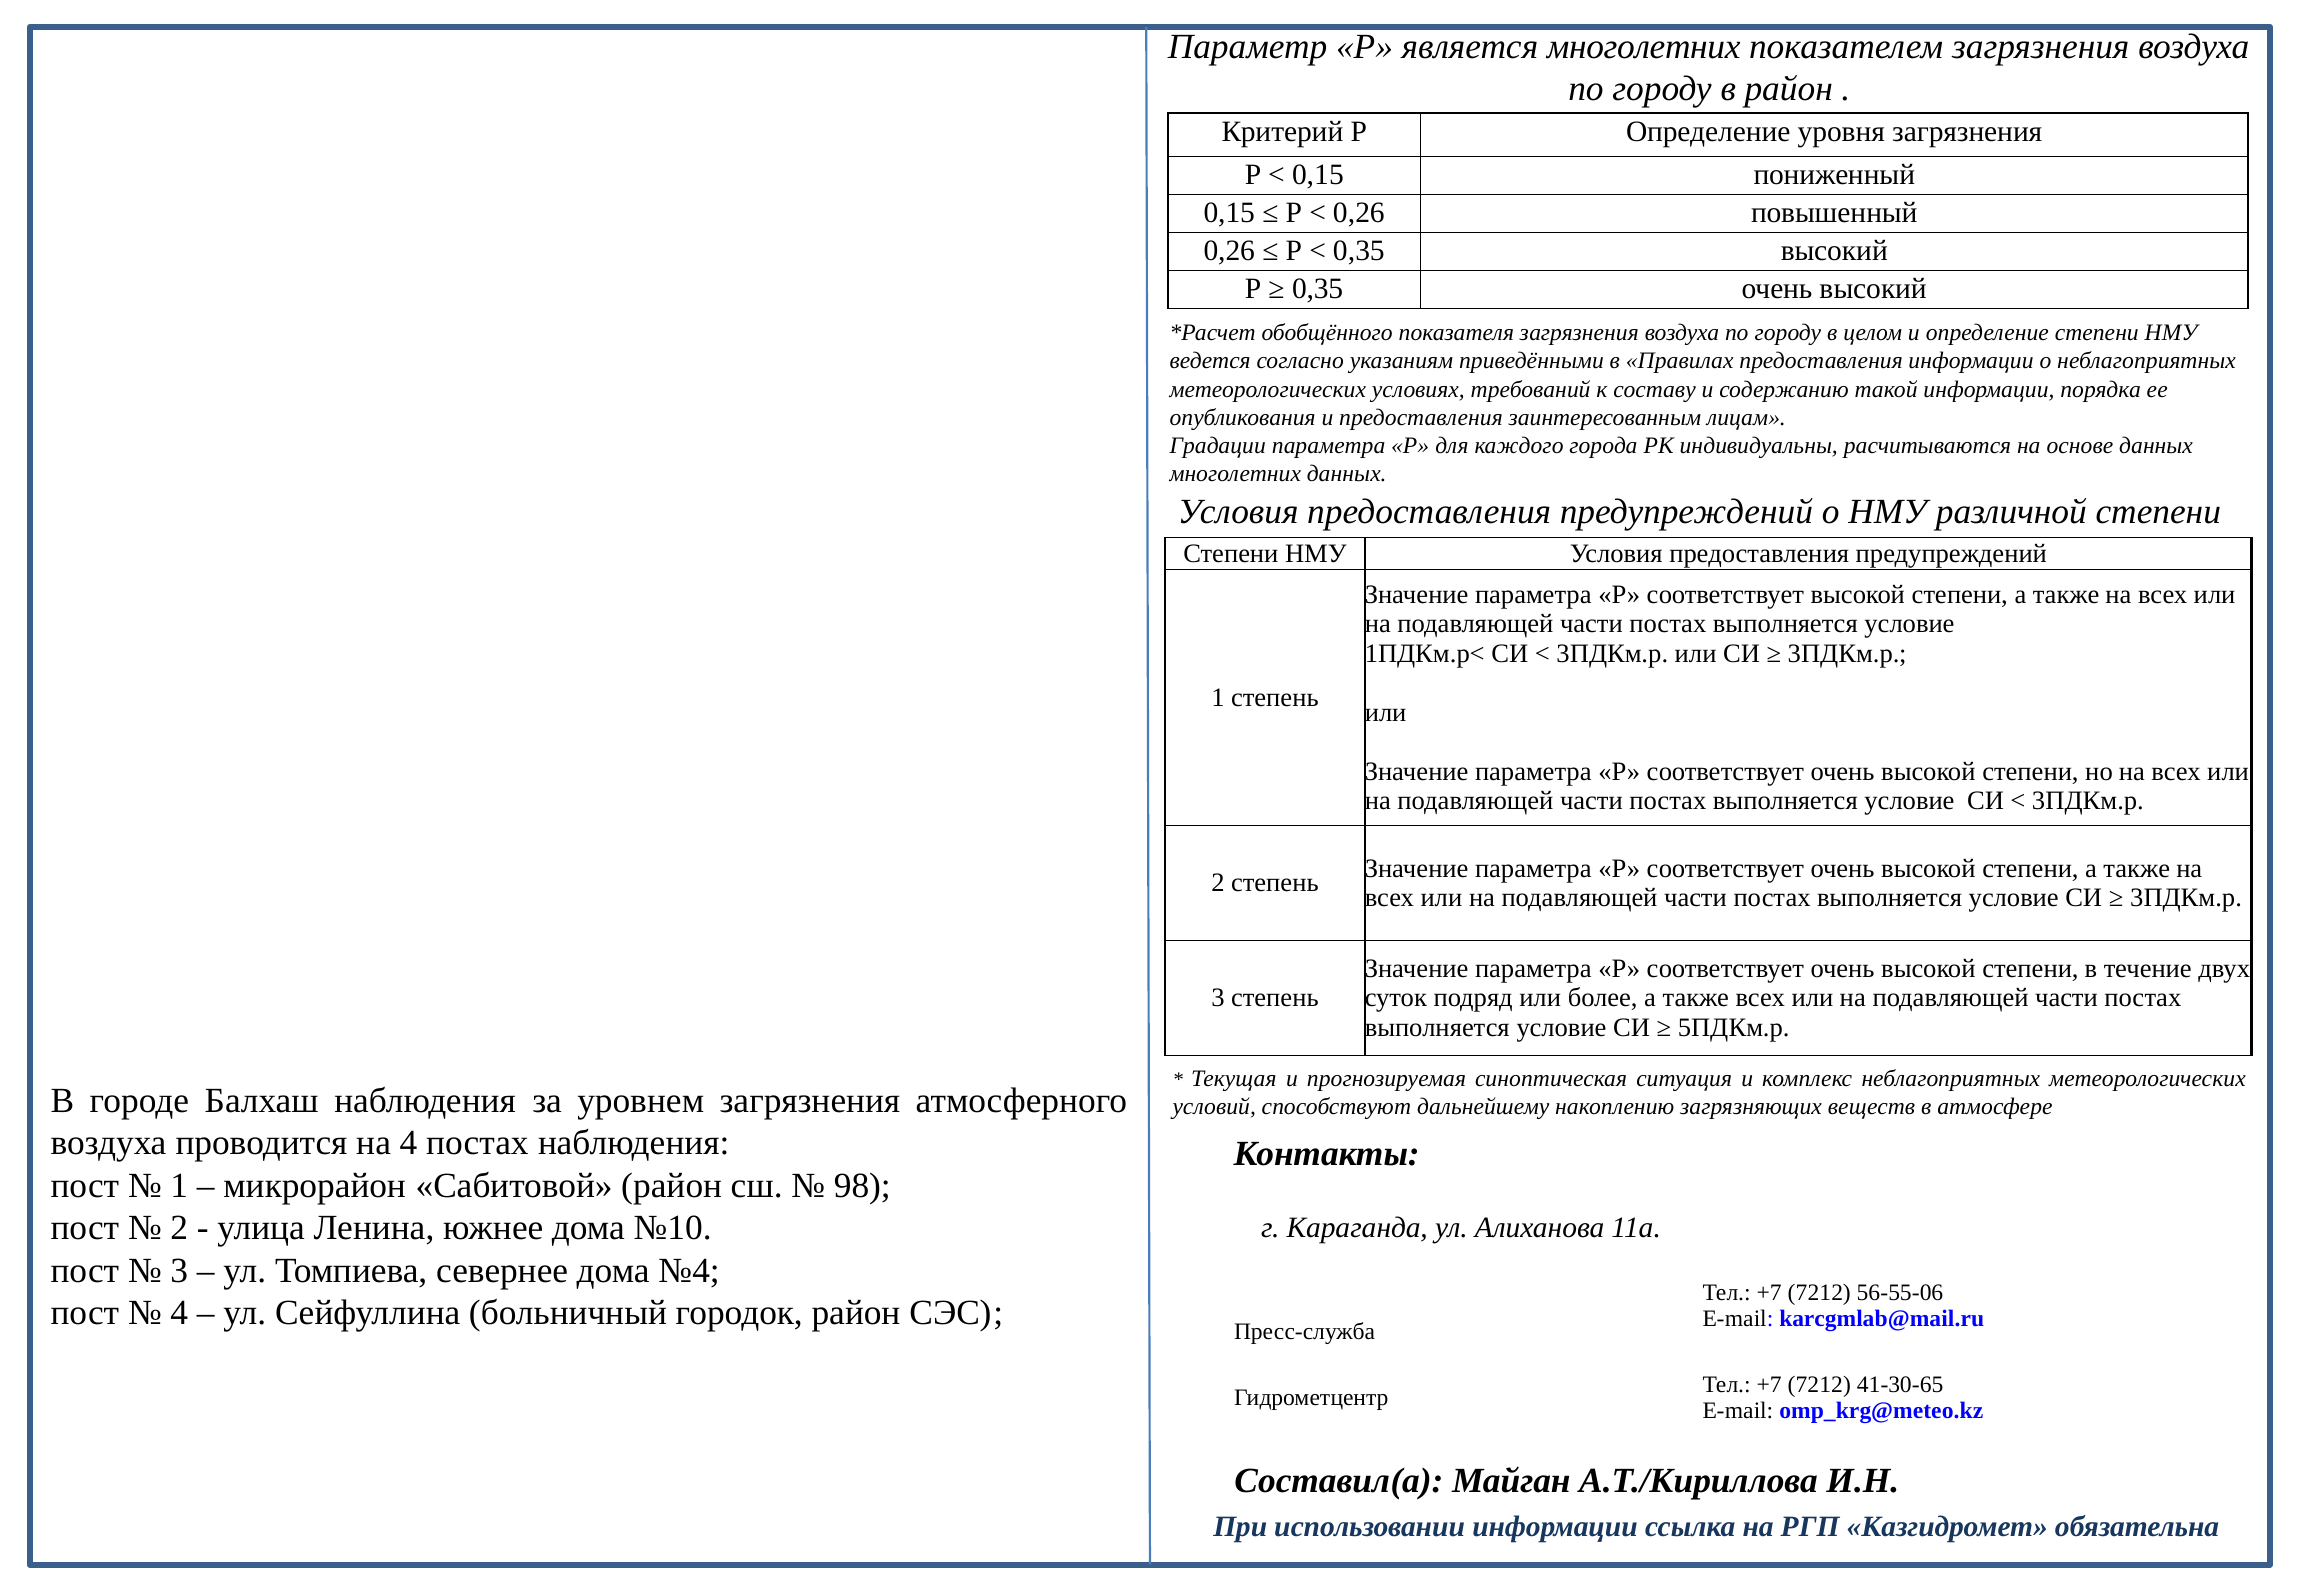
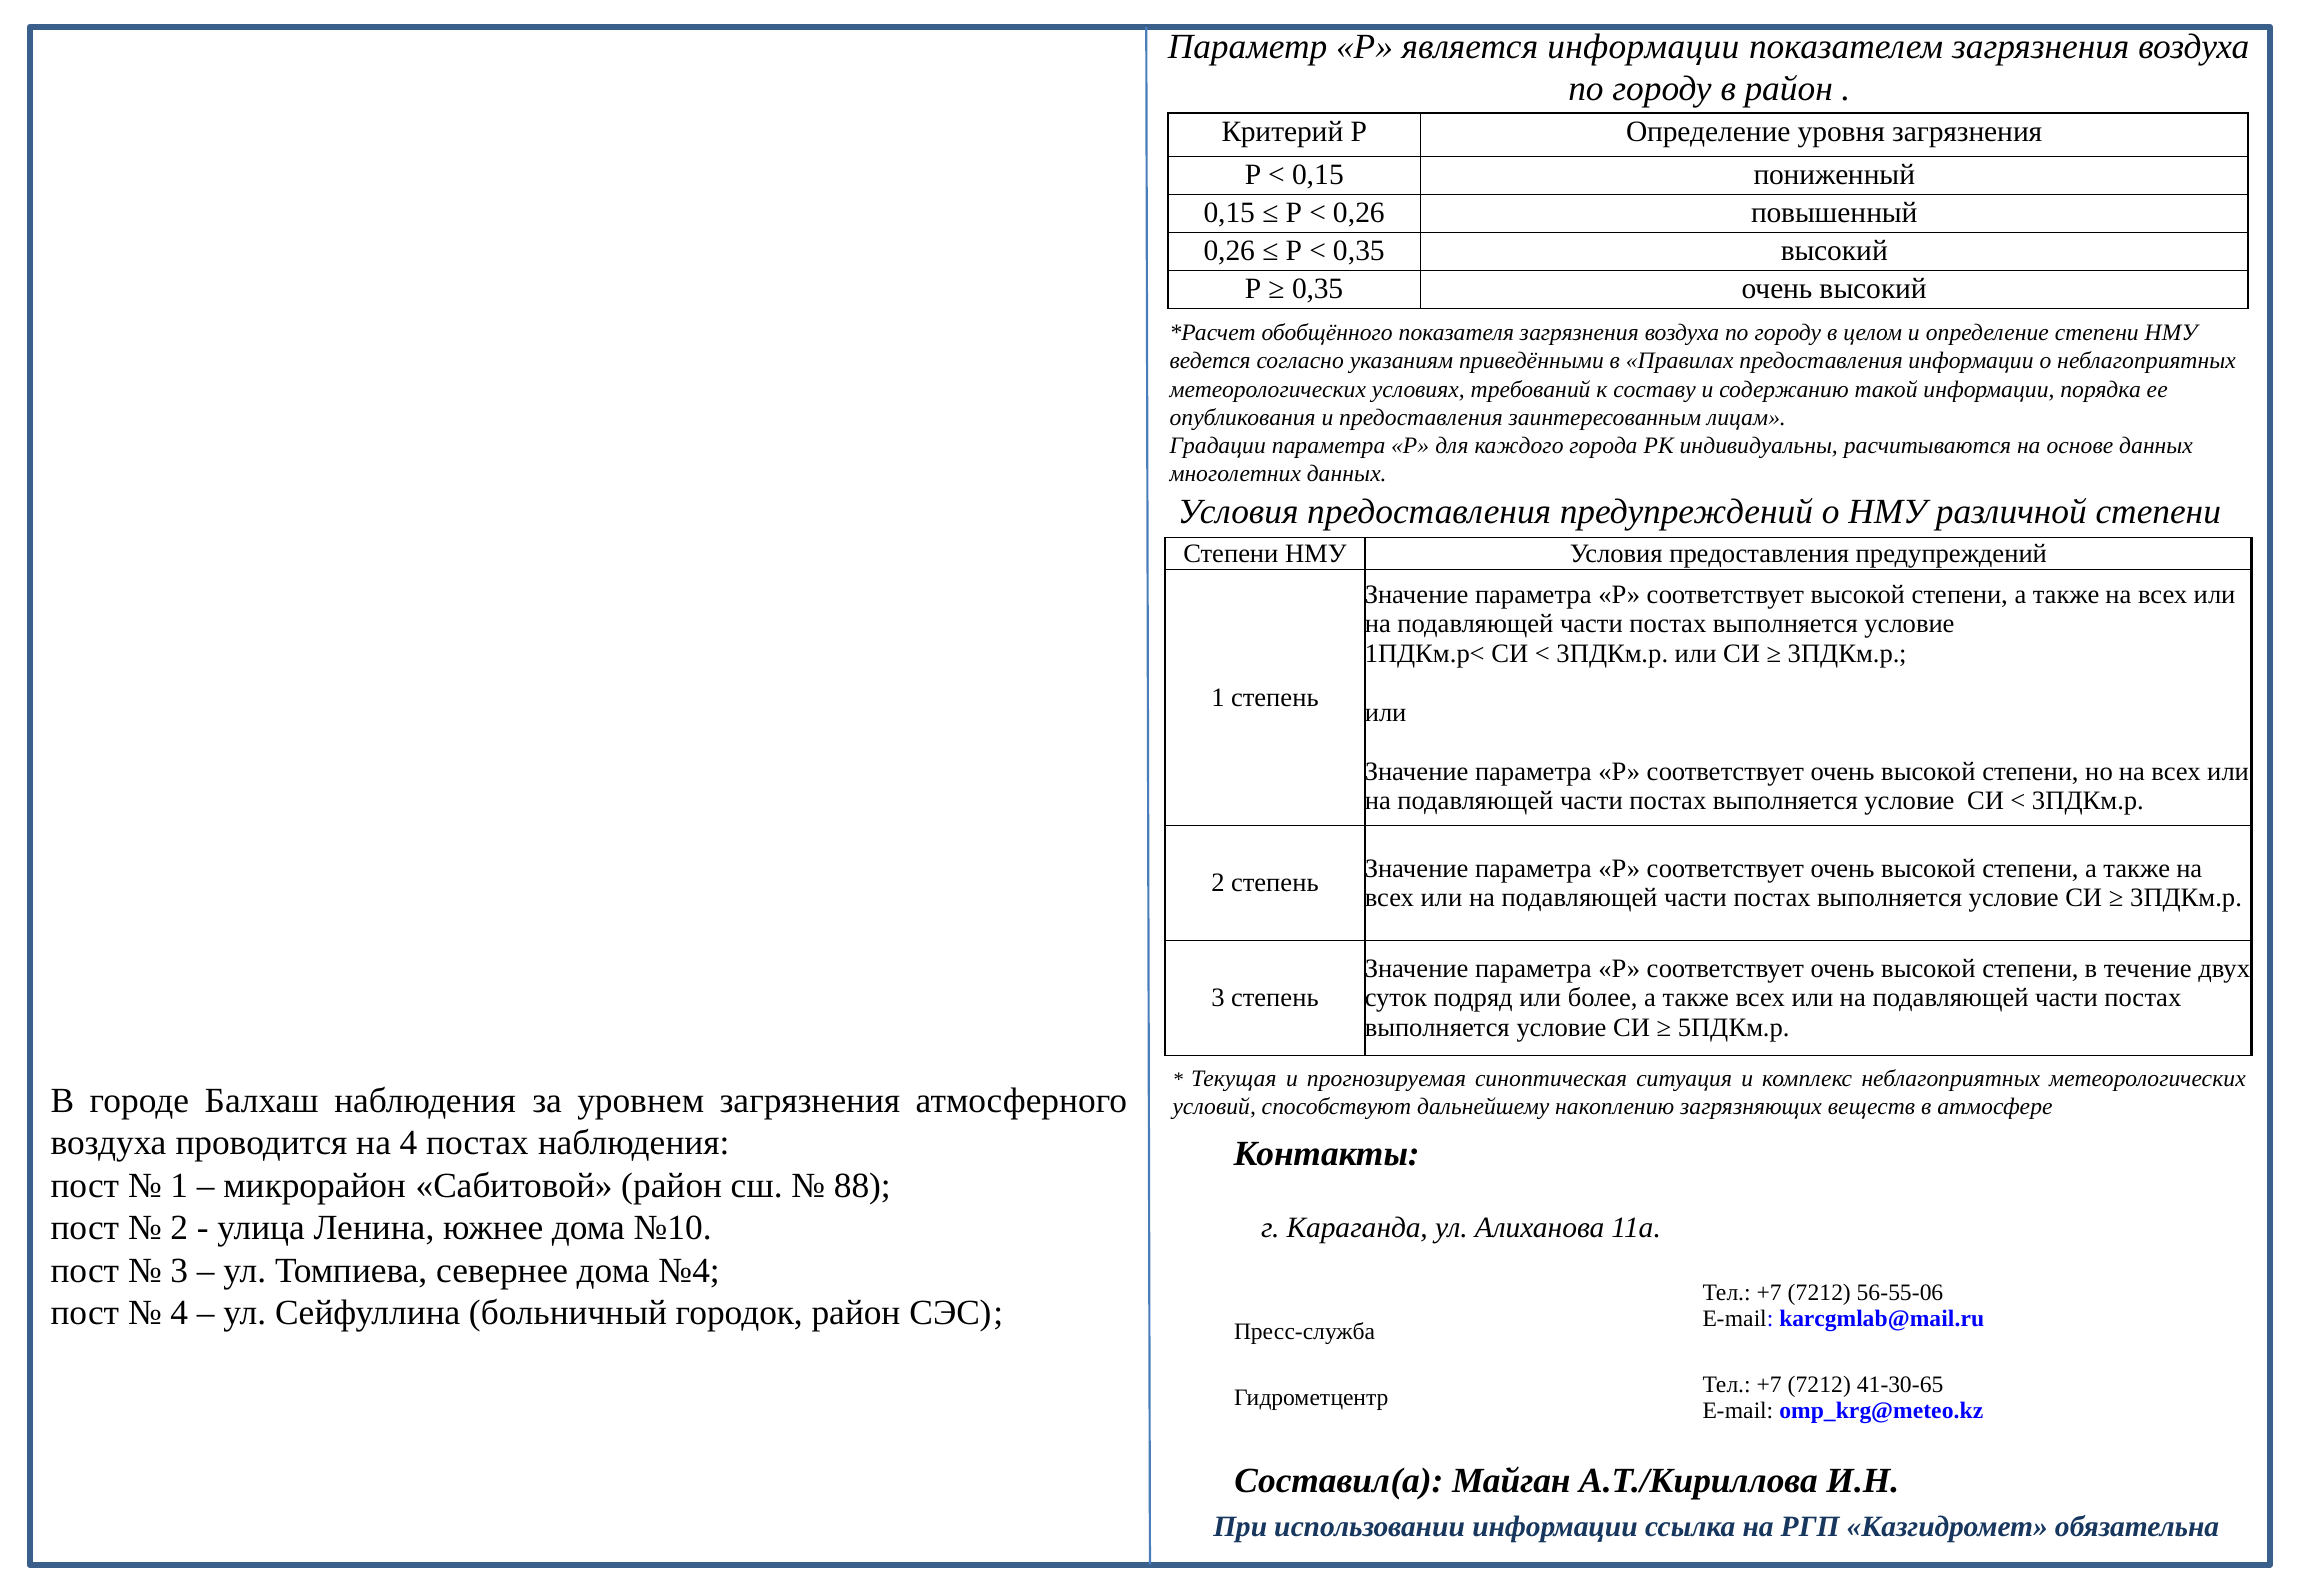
является многолетних: многолетних -> информации (1643, 47)
98: 98 -> 88 (862, 1186)
